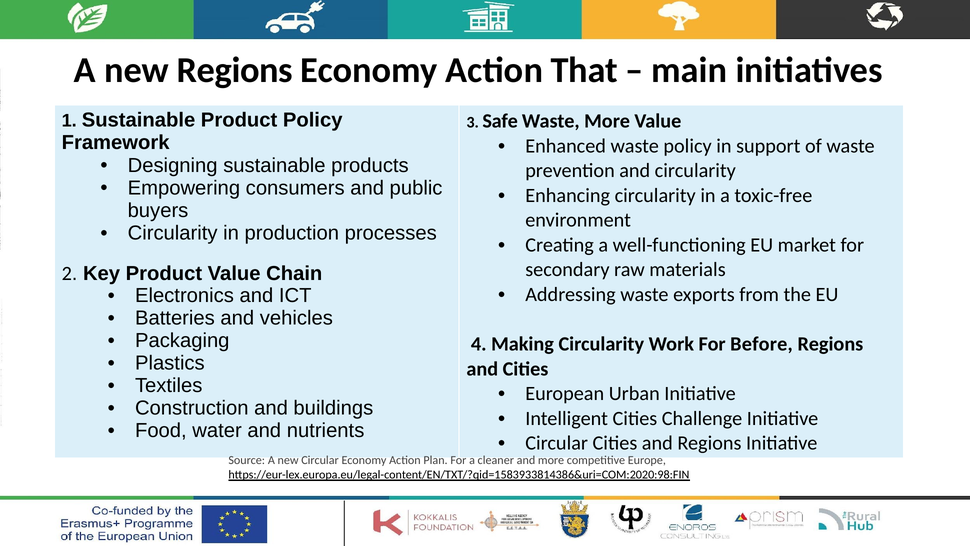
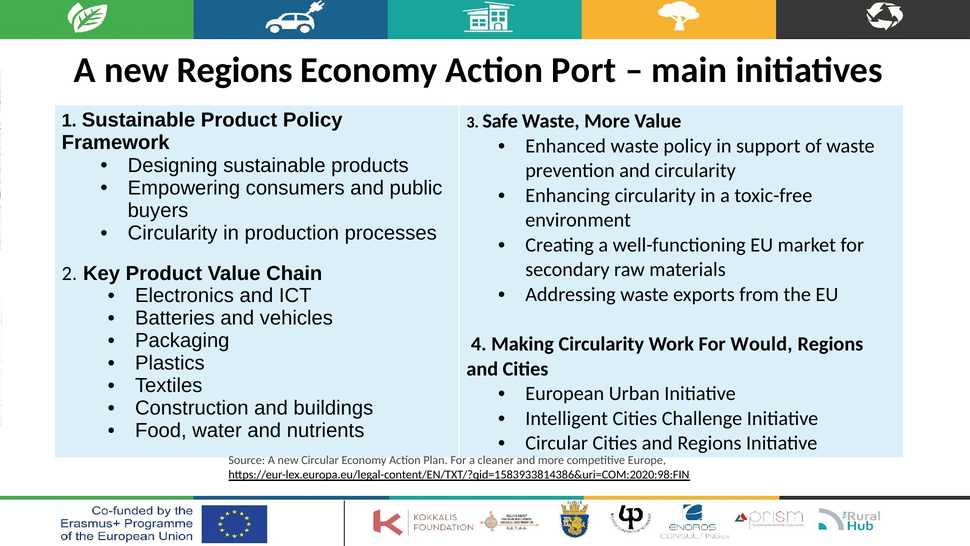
That: That -> Port (584, 70)
Before: Before -> Would (762, 344)
